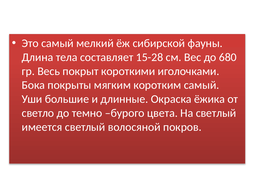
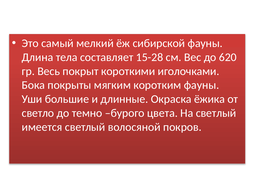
680: 680 -> 620 (228, 57)
коротким самый: самый -> фауны (202, 85)
